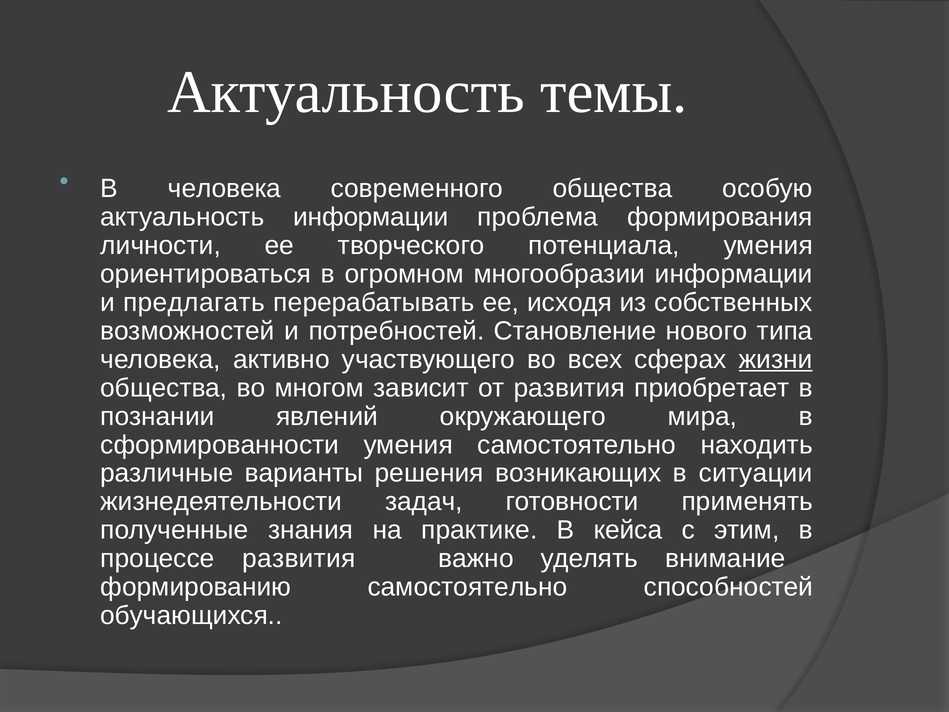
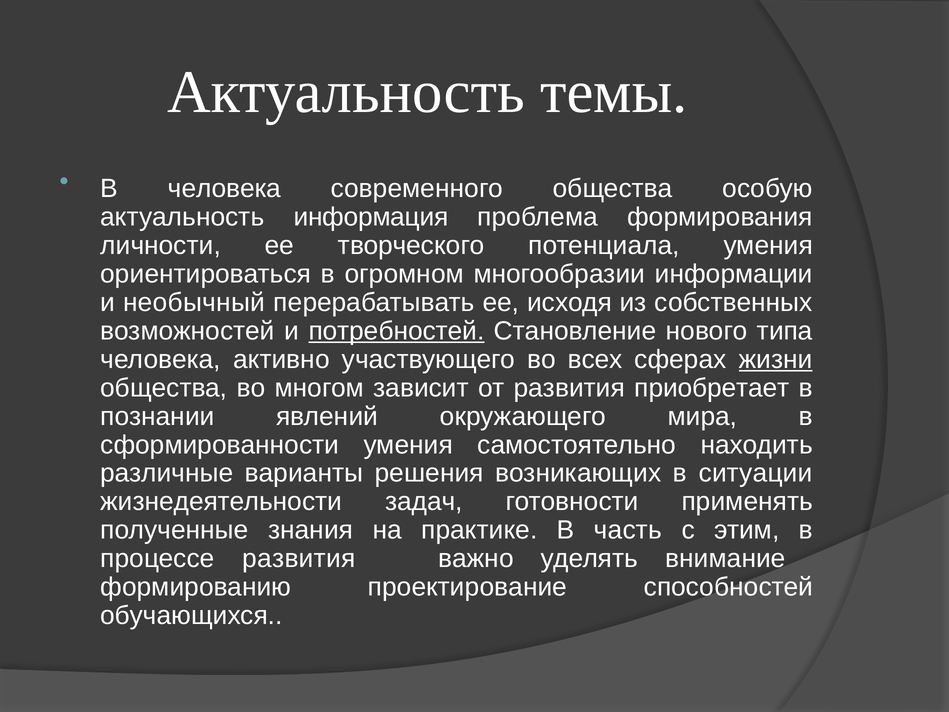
актуальность информации: информации -> информация (371, 217)
предлагать: предлагать -> необычный (194, 302)
потребностей underline: none -> present (396, 331)
кейса: кейса -> часть (628, 530)
формированию самостоятельно: самостоятельно -> проектирование (467, 587)
